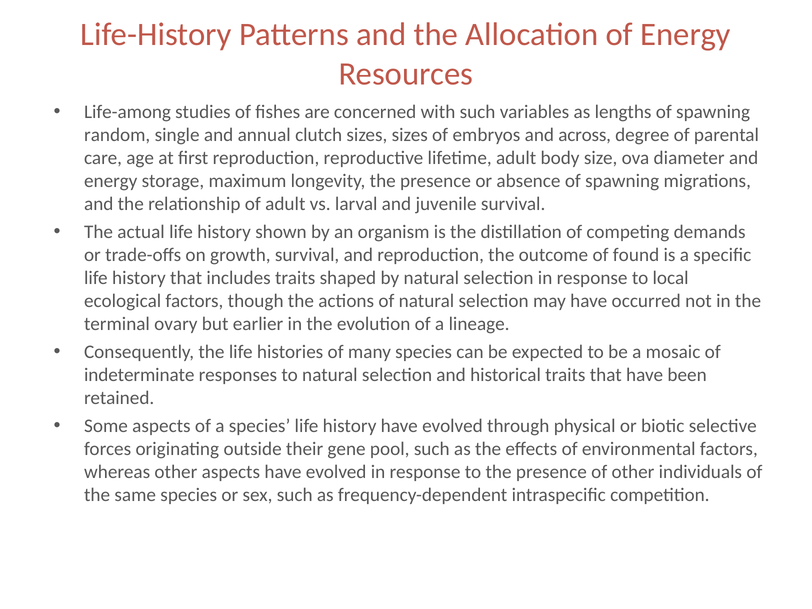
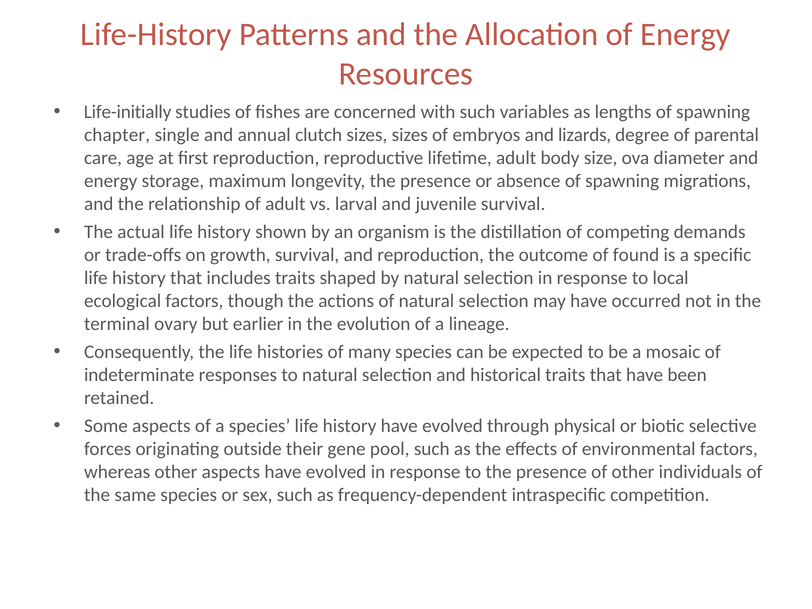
Life-among: Life-among -> Life-initially (128, 112)
random: random -> chapter (117, 135)
across: across -> lizards (585, 135)
